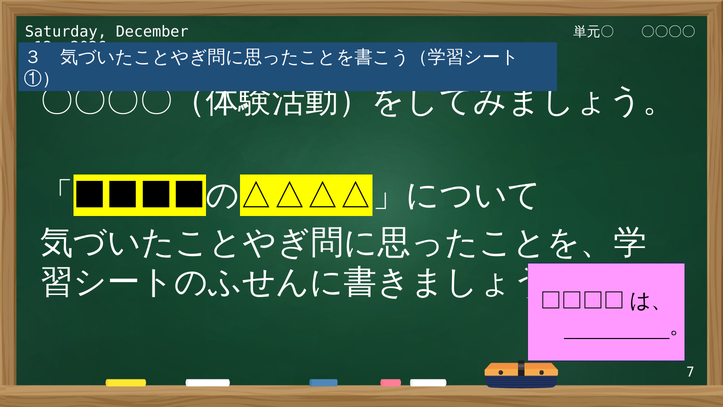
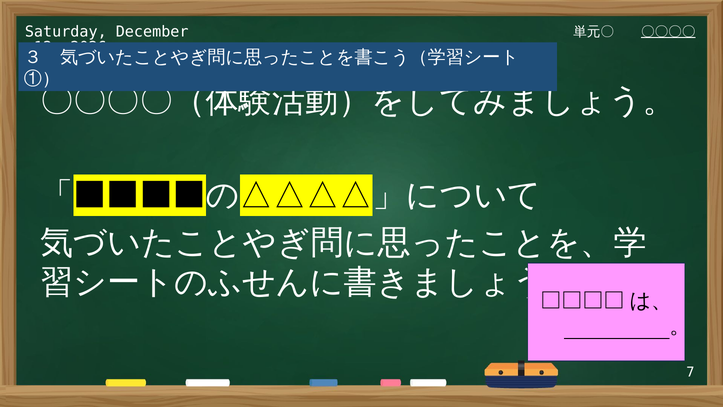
〇〇〇〇 underline: none -> present (668, 32)
